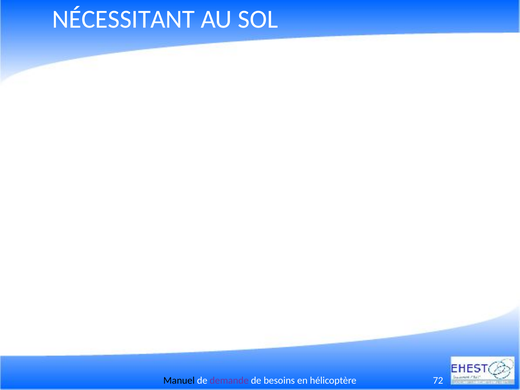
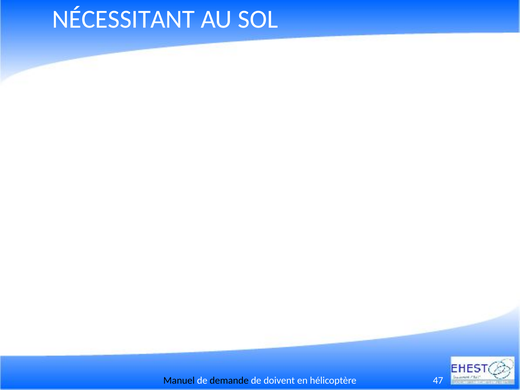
demande colour: purple -> black (229, 380)
besoins: besoins -> doivent (279, 380)
72: 72 -> 47 (438, 380)
